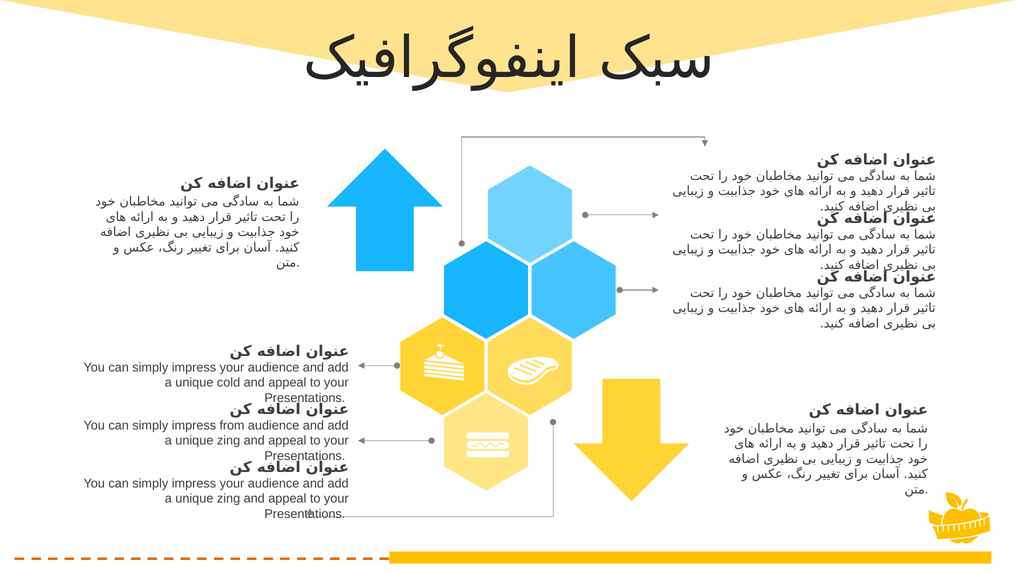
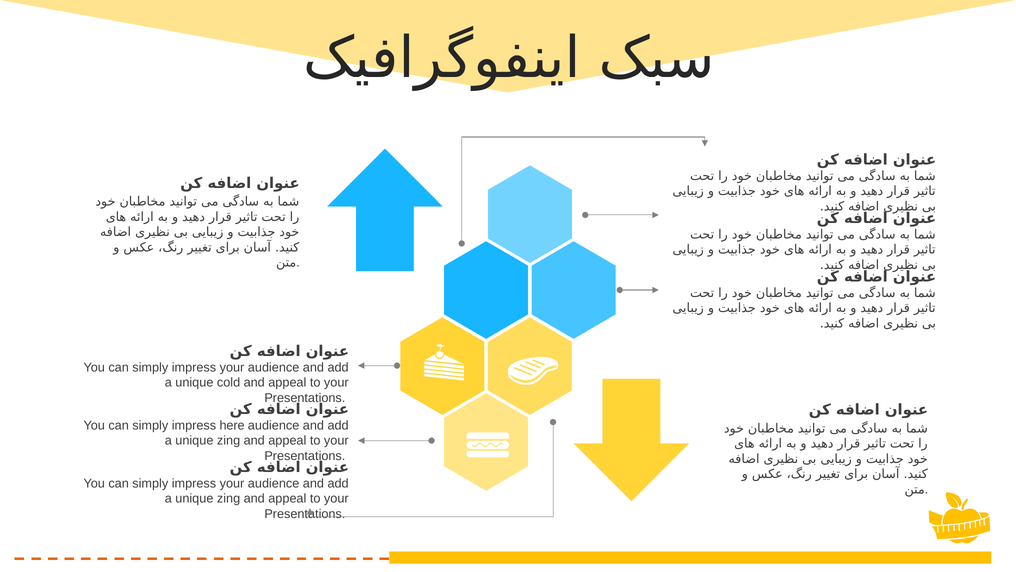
from: from -> here (232, 425)
